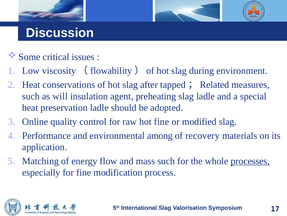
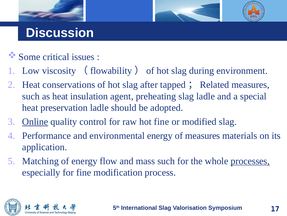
as will: will -> heat (60, 96)
Online underline: none -> present (35, 121)
environmental among: among -> energy (160, 135)
of recovery: recovery -> measures (203, 135)
